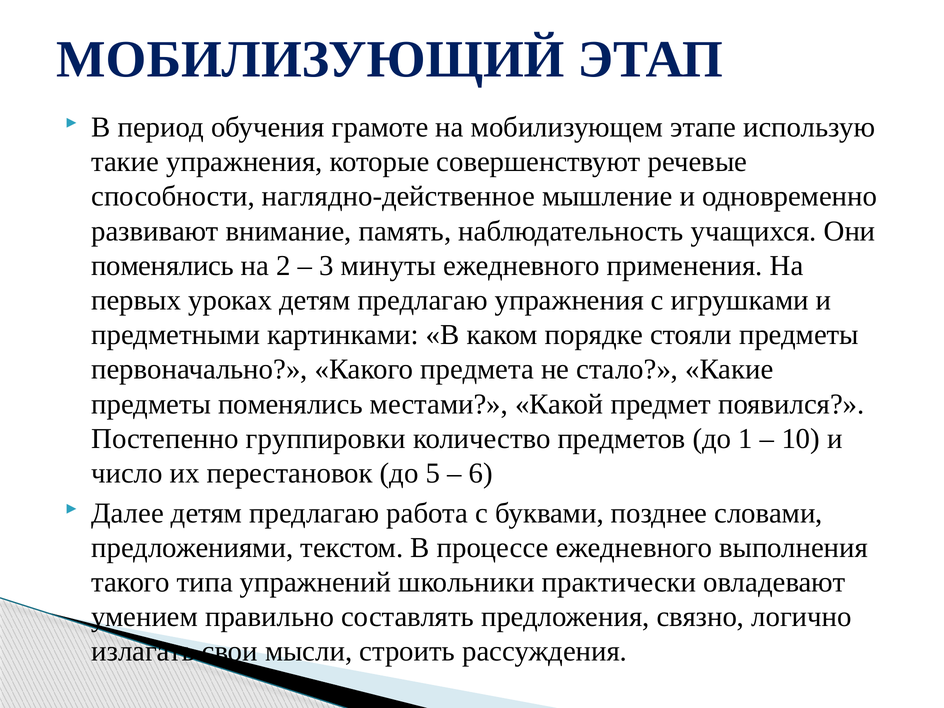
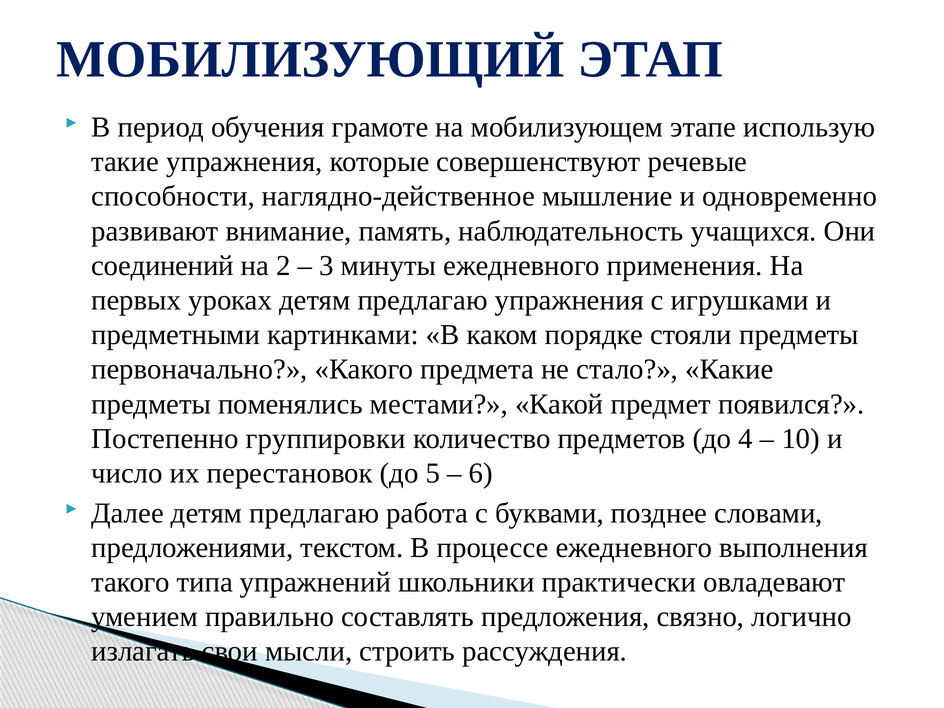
поменялись: поменялись -> соединений (163, 266)
1: 1 -> 4 (746, 439)
